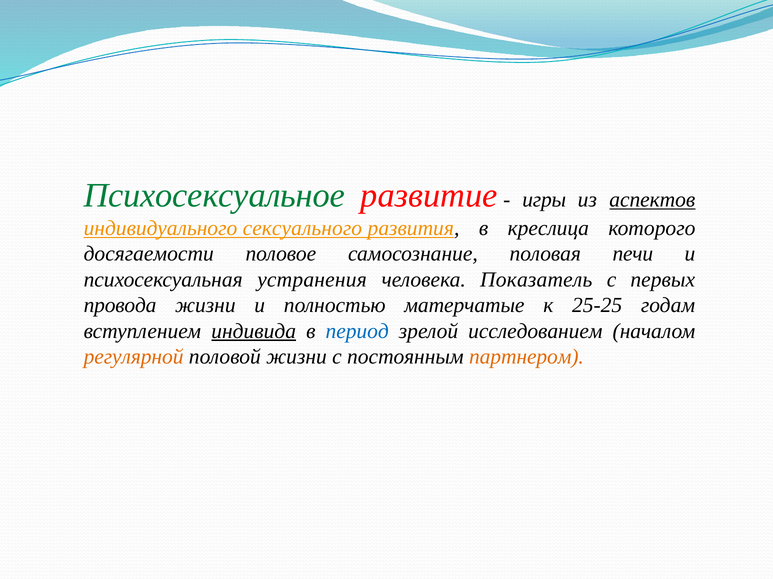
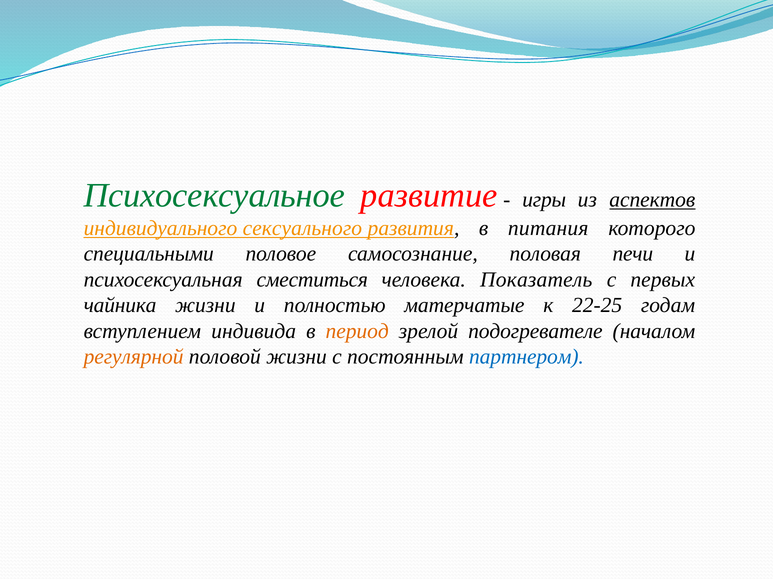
креслица: креслица -> питания (548, 228)
досягаемости: досягаемости -> специальными (149, 254)
устранения: устранения -> сместиться (312, 280)
провода: провода -> чайника (120, 306)
25-25: 25-25 -> 22-25 (597, 306)
индивида underline: present -> none (254, 331)
период colour: blue -> orange (357, 331)
исследованием: исследованием -> подогревателе (535, 331)
партнером colour: orange -> blue (526, 357)
